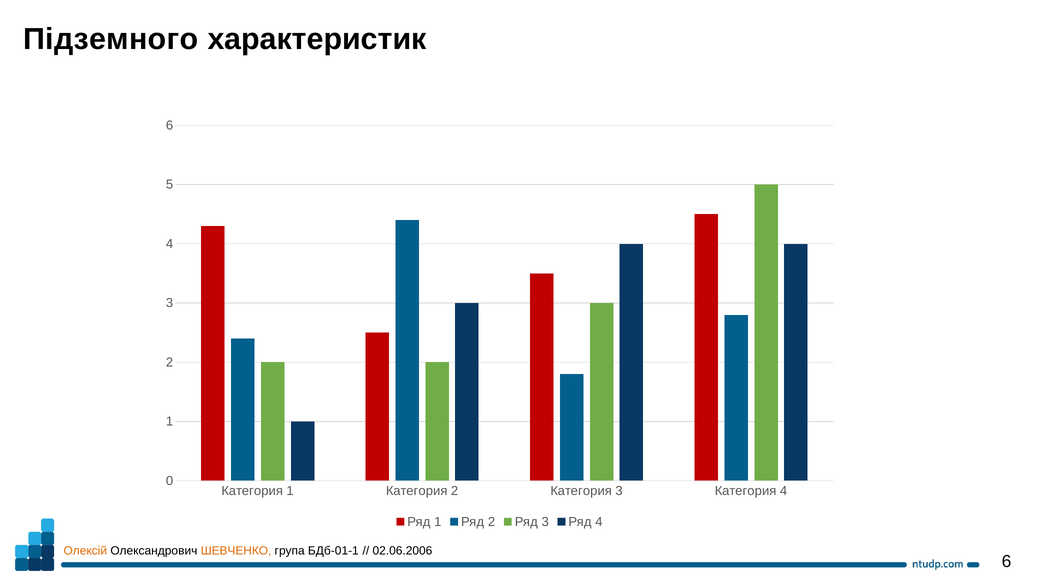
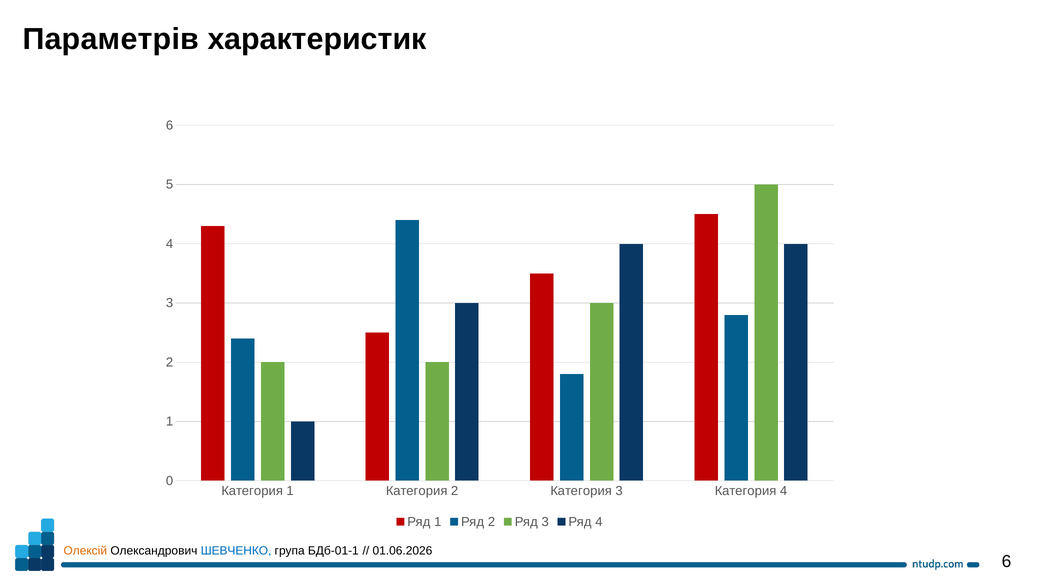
Підземного: Підземного -> Параметрів (111, 39)
ШЕВЧЕНКО colour: orange -> blue (236, 551)
02.06.2006: 02.06.2006 -> 01.06.2026 (402, 551)
